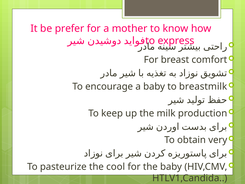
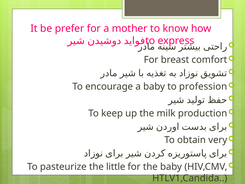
breastmilk: breastmilk -> profession (203, 86)
cool: cool -> little (116, 167)
